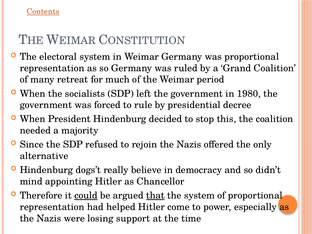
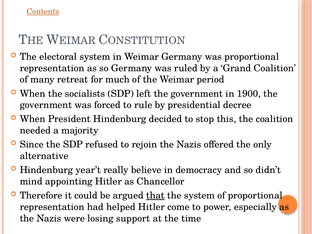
1980: 1980 -> 1900 (249, 94)
dogs’t: dogs’t -> year’t (88, 170)
could underline: present -> none (86, 196)
